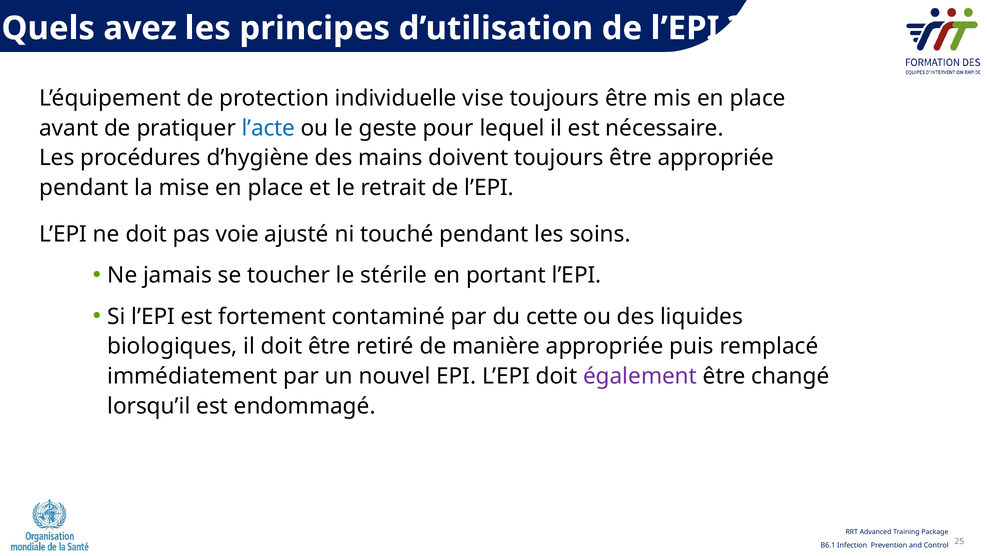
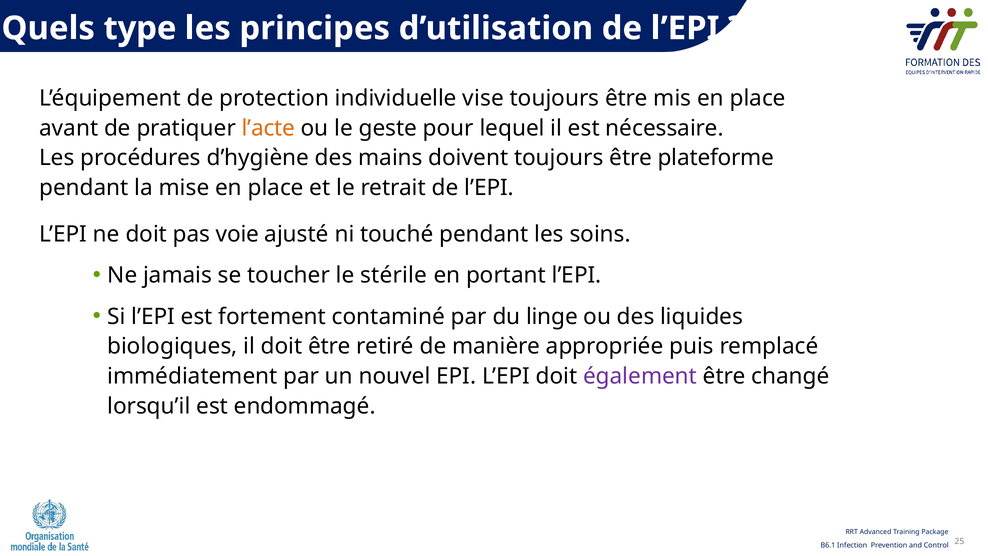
avez: avez -> type (140, 28)
l’acte colour: blue -> orange (268, 128)
être appropriée: appropriée -> plateforme (716, 158)
cette: cette -> linge (552, 316)
